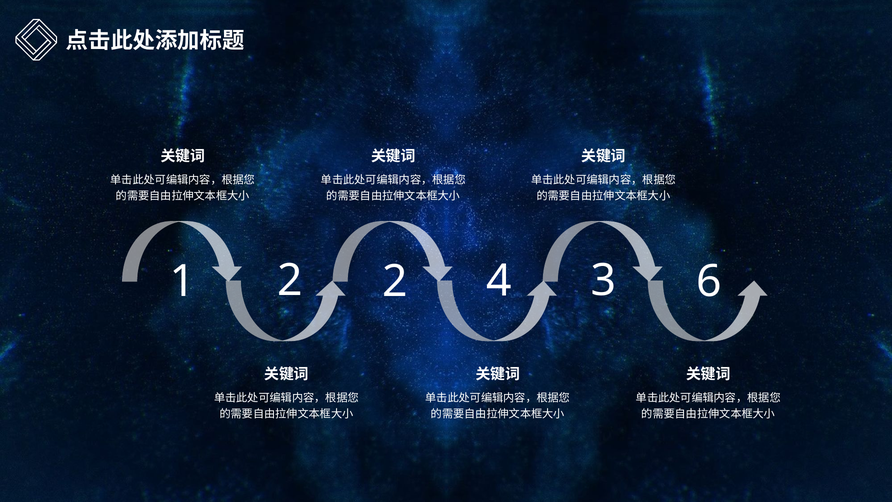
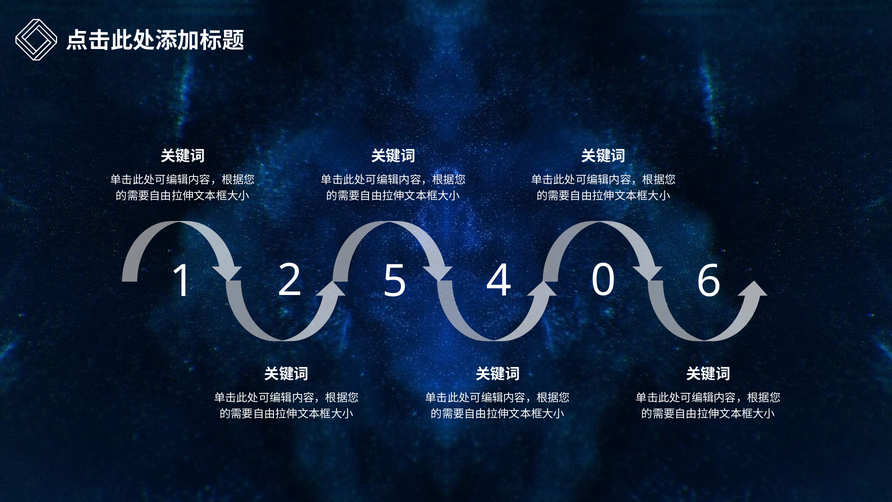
2 2: 2 -> 5 (395, 281)
3: 3 -> 0 (603, 280)
